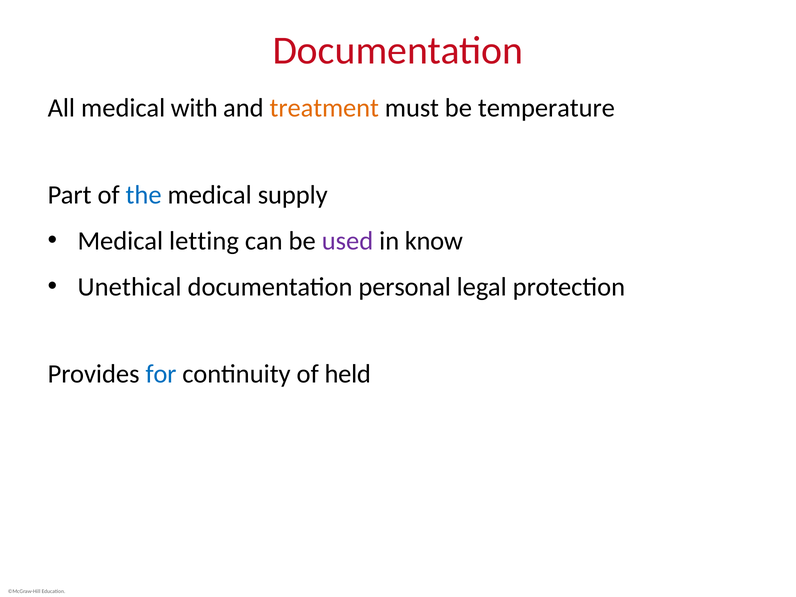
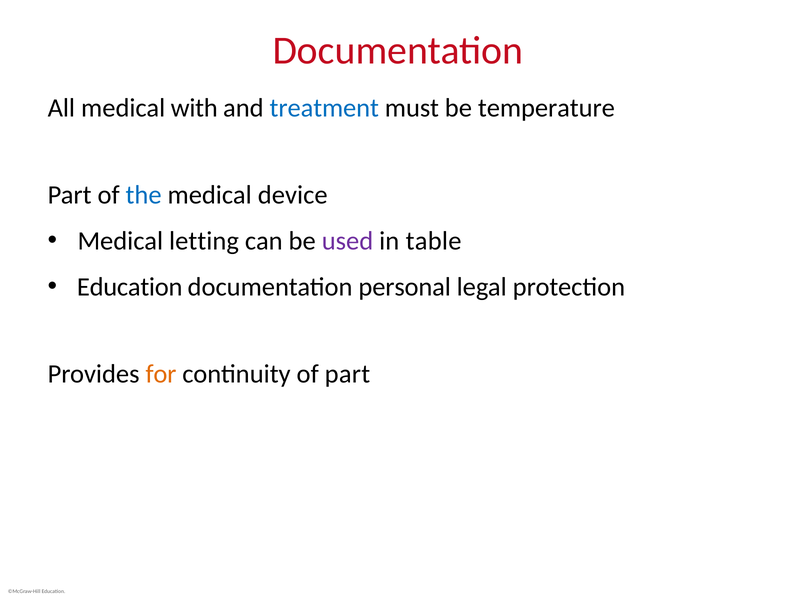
treatment colour: orange -> blue (324, 108)
supply: supply -> device (293, 195)
know: know -> table (434, 241)
Unethical: Unethical -> Education (130, 287)
for colour: blue -> orange (161, 374)
of held: held -> part (347, 374)
